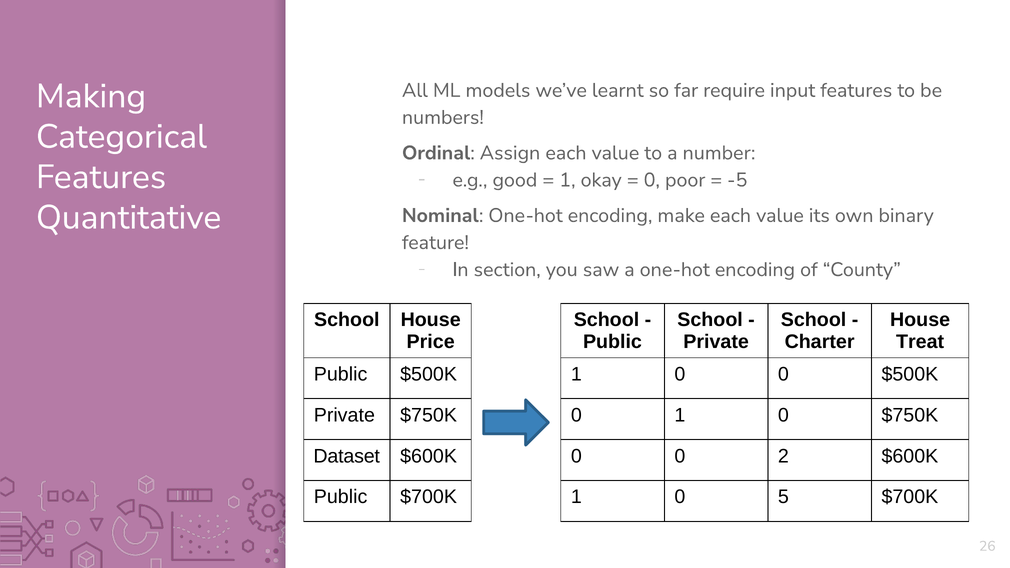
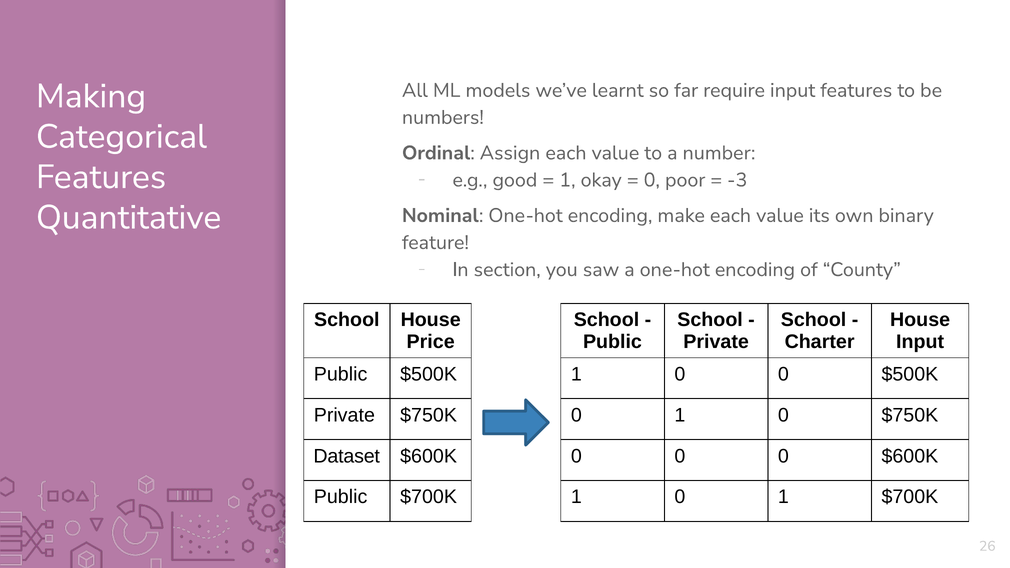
-5: -5 -> -3 (737, 180)
Treat: Treat -> Input (920, 342)
0 0 2: 2 -> 0 (783, 456)
1 0 5: 5 -> 1 (783, 497)
